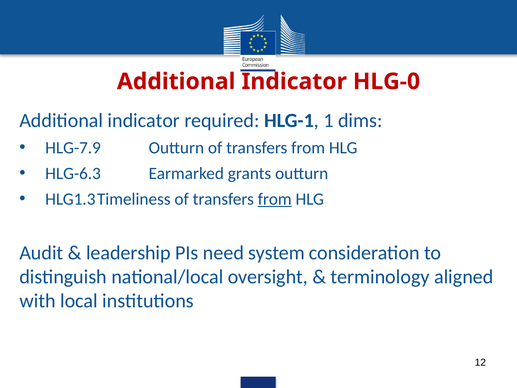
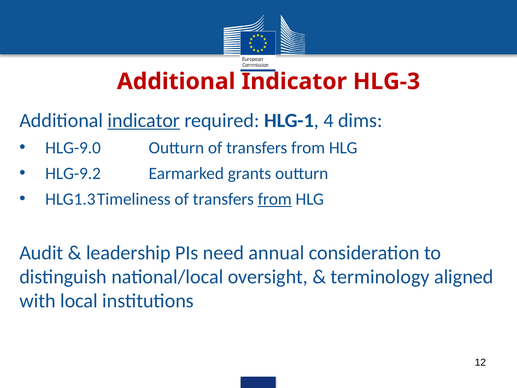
HLG-0: HLG-0 -> HLG-3 (386, 81)
indicator underline: none -> present (144, 120)
1: 1 -> 4 (329, 120)
HLG-7.9: HLG-7.9 -> HLG-9.0 (73, 148)
HLG-6.3: HLG-6.3 -> HLG-9.2 (73, 173)
system: system -> annual (276, 253)
